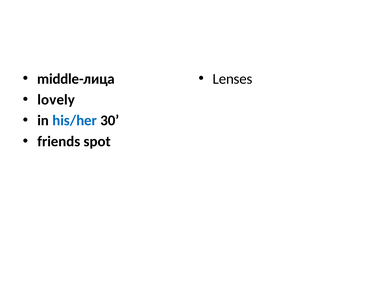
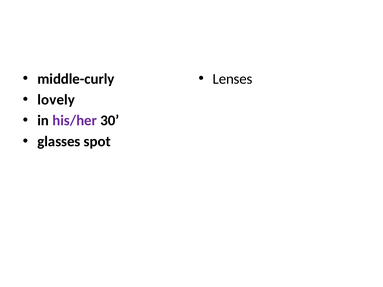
middle-лица: middle-лица -> middle-curly (76, 79)
his/her colour: blue -> purple (75, 121)
friends: friends -> glasses (59, 142)
